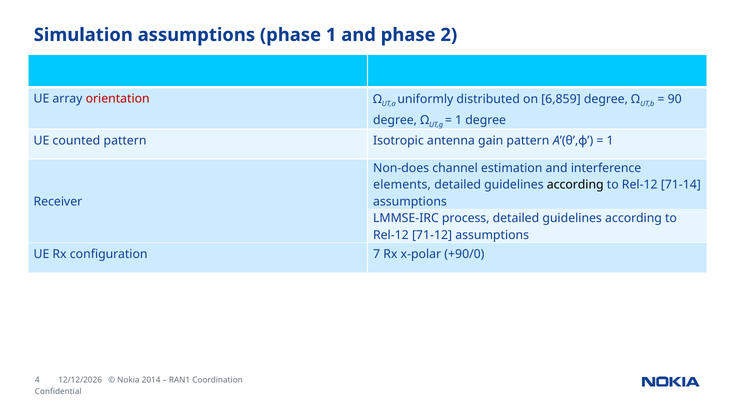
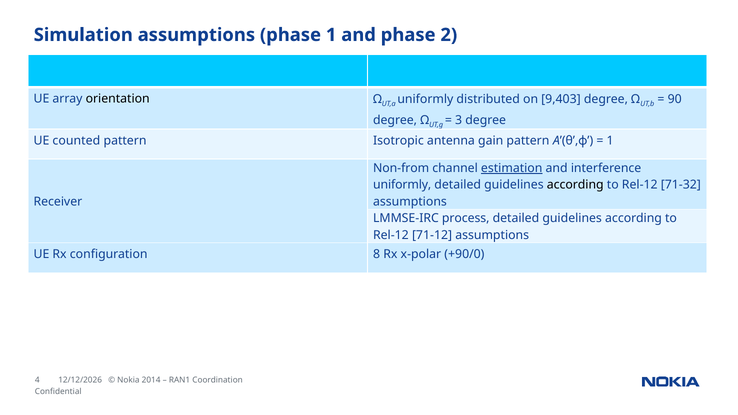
orientation colour: red -> black (118, 99)
6,859: 6,859 -> 9,403 (561, 99)
1: 1 -> 3 (459, 120)
Non-does: Non-does -> Non-from (401, 168)
estimation underline: none -> present (512, 168)
elements: elements -> uniformly (402, 185)
71-14: 71-14 -> 71-32 (681, 185)
7: 7 -> 8 (377, 254)
